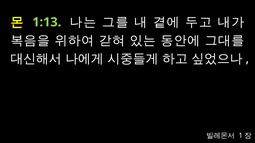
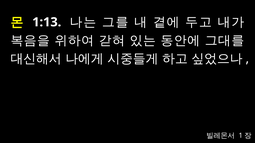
1:13 colour: light green -> white (47, 22)
